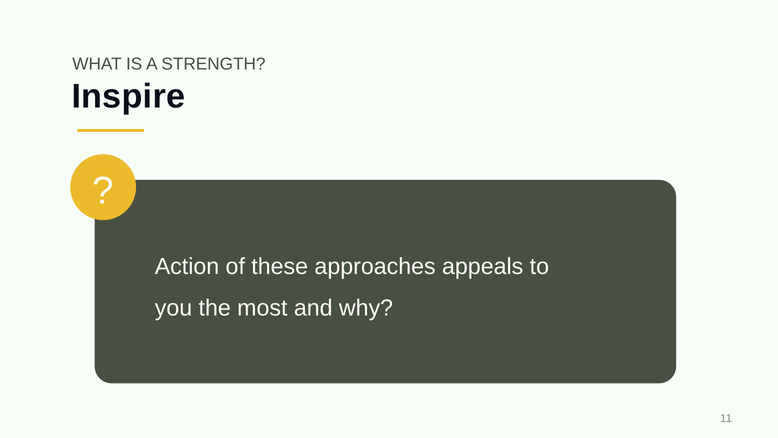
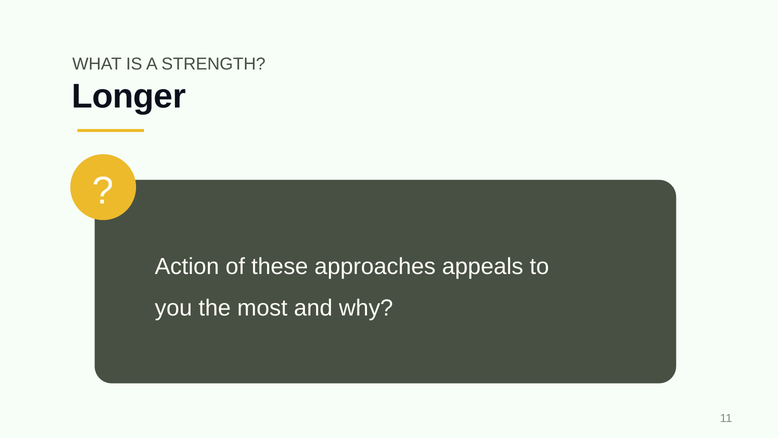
Inspire: Inspire -> Longer (129, 97)
